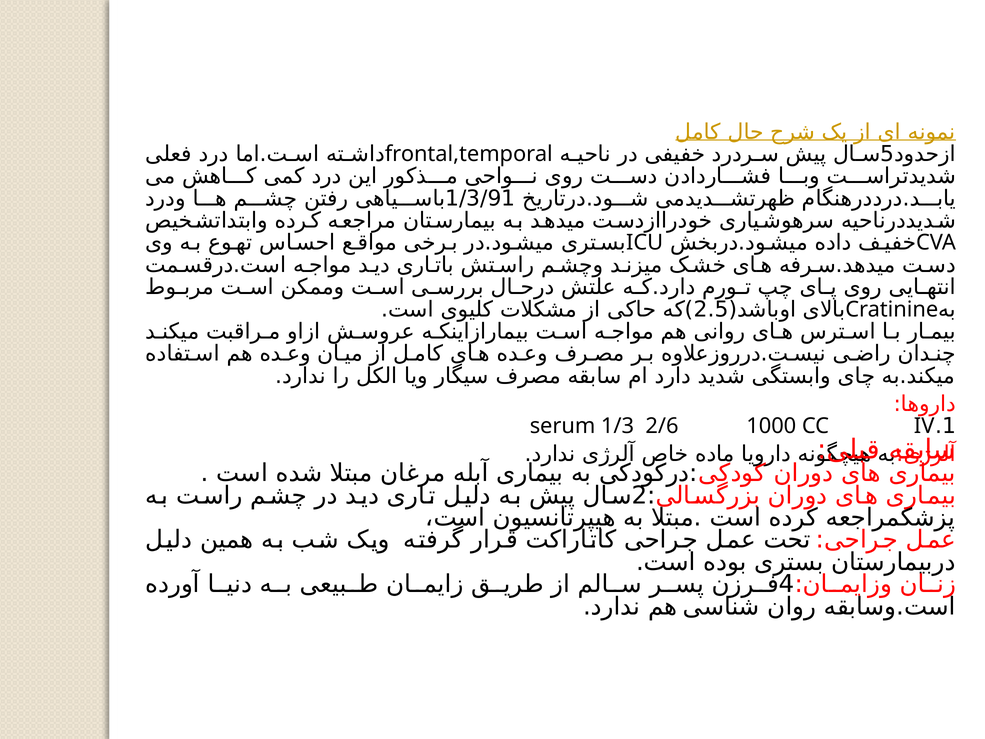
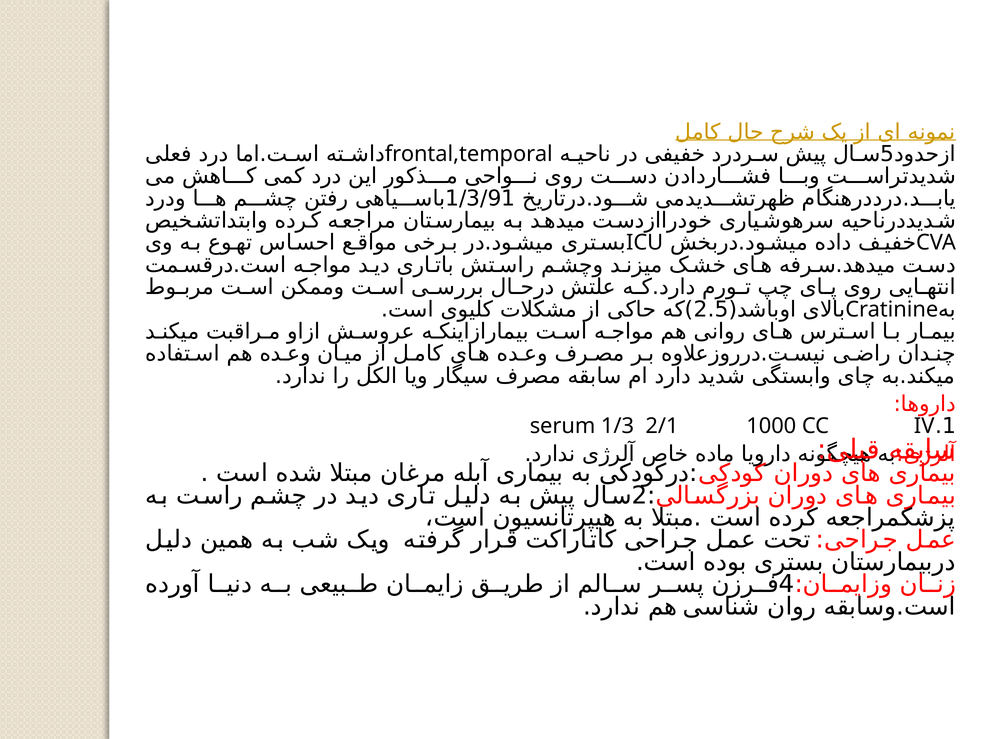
2/6: 2/6 -> 2/1 (662, 426)
